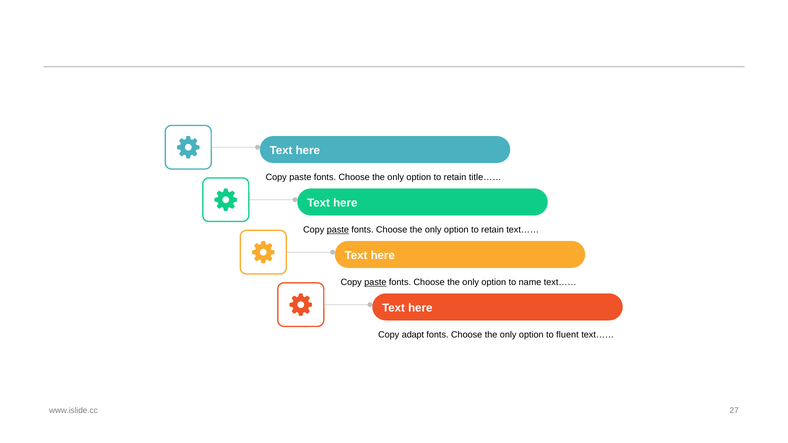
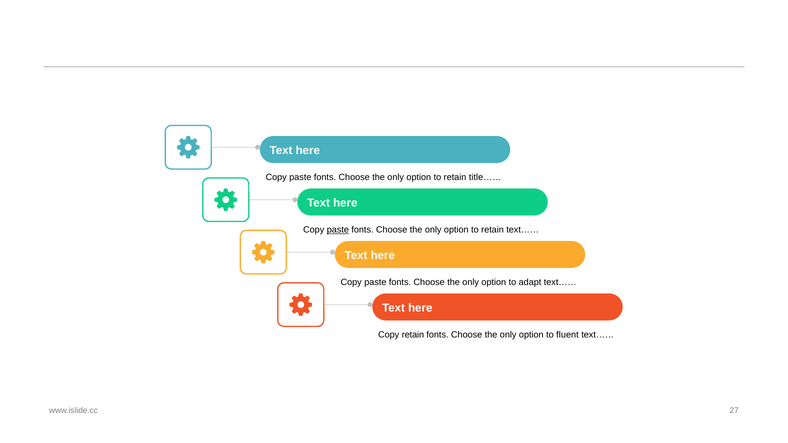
paste underline: present -> none (375, 283)
name: name -> adapt (530, 283)
Copy adapt: adapt -> retain (413, 335)
